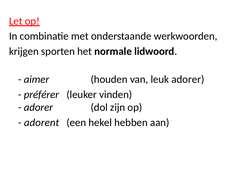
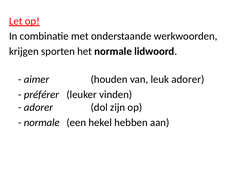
adorent: adorent -> normale (42, 122)
